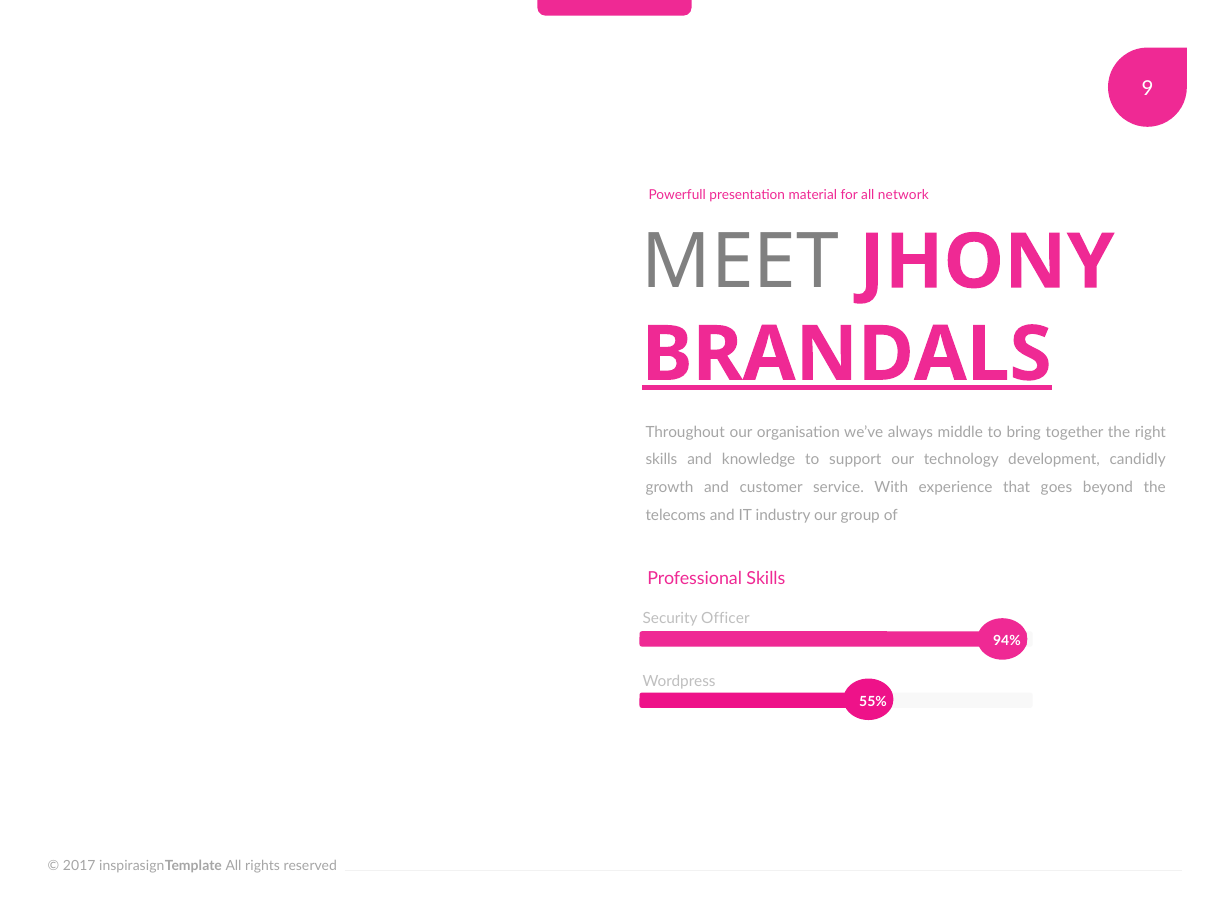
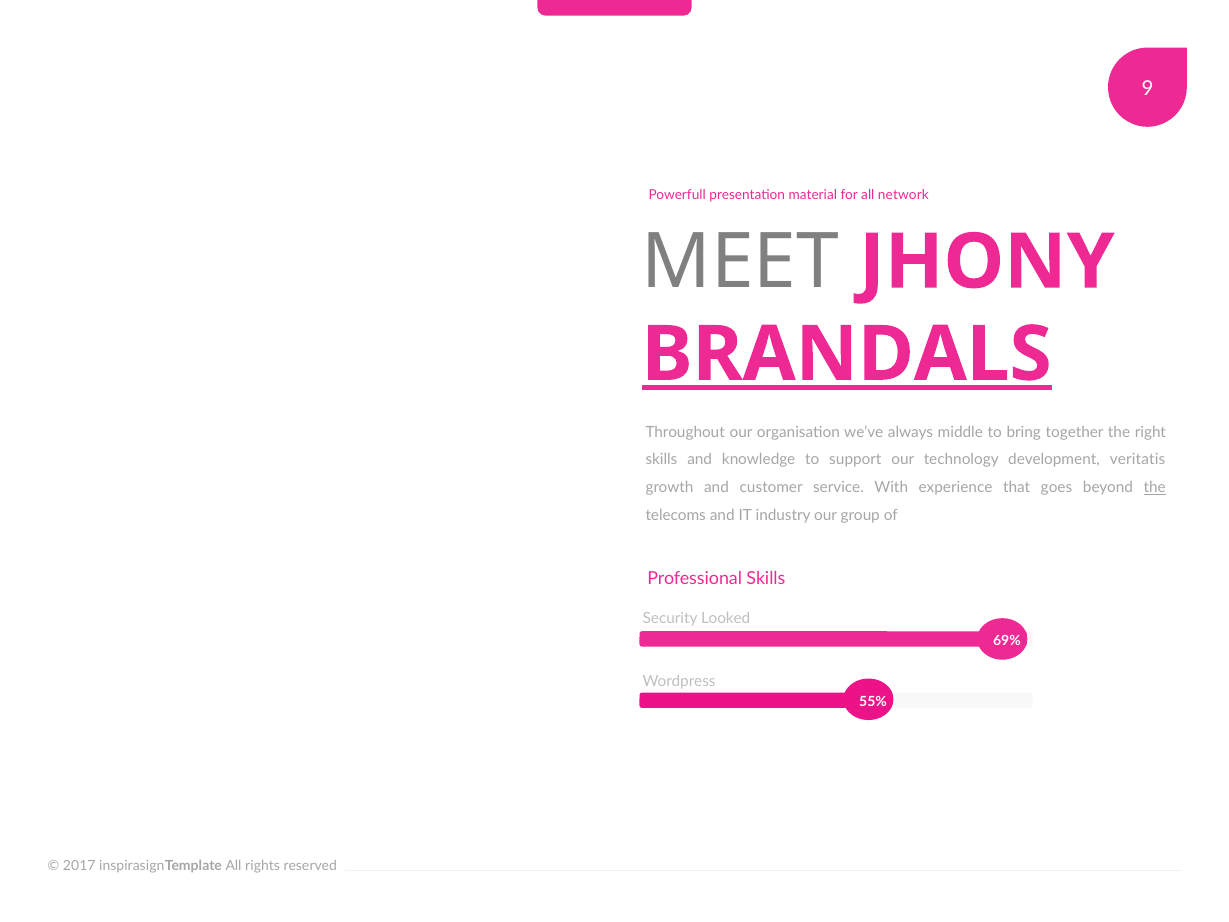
candidly: candidly -> veritatis (1138, 460)
the underline: none -> present (1155, 487)
Officer: Officer -> Looked (726, 618)
94%: 94% -> 69% (1007, 641)
